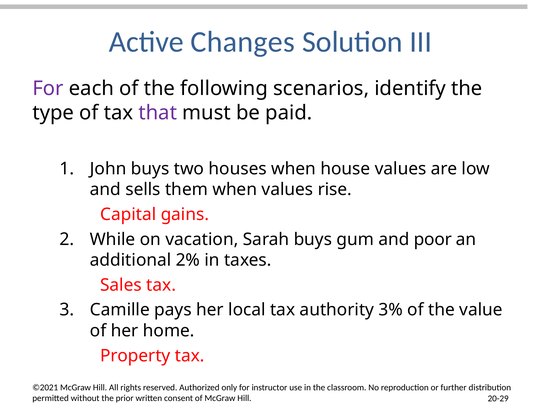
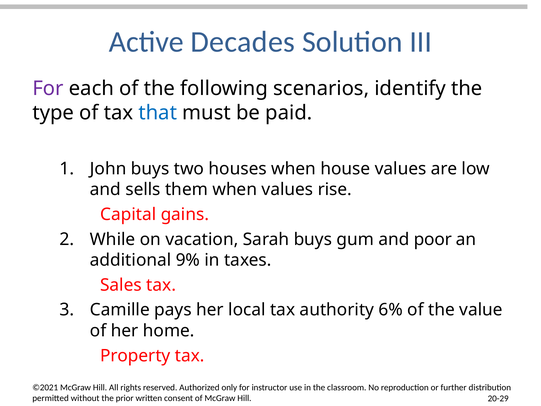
Changes: Changes -> Decades (243, 42)
that colour: purple -> blue (158, 113)
2%: 2% -> 9% (188, 260)
3%: 3% -> 6% (391, 310)
